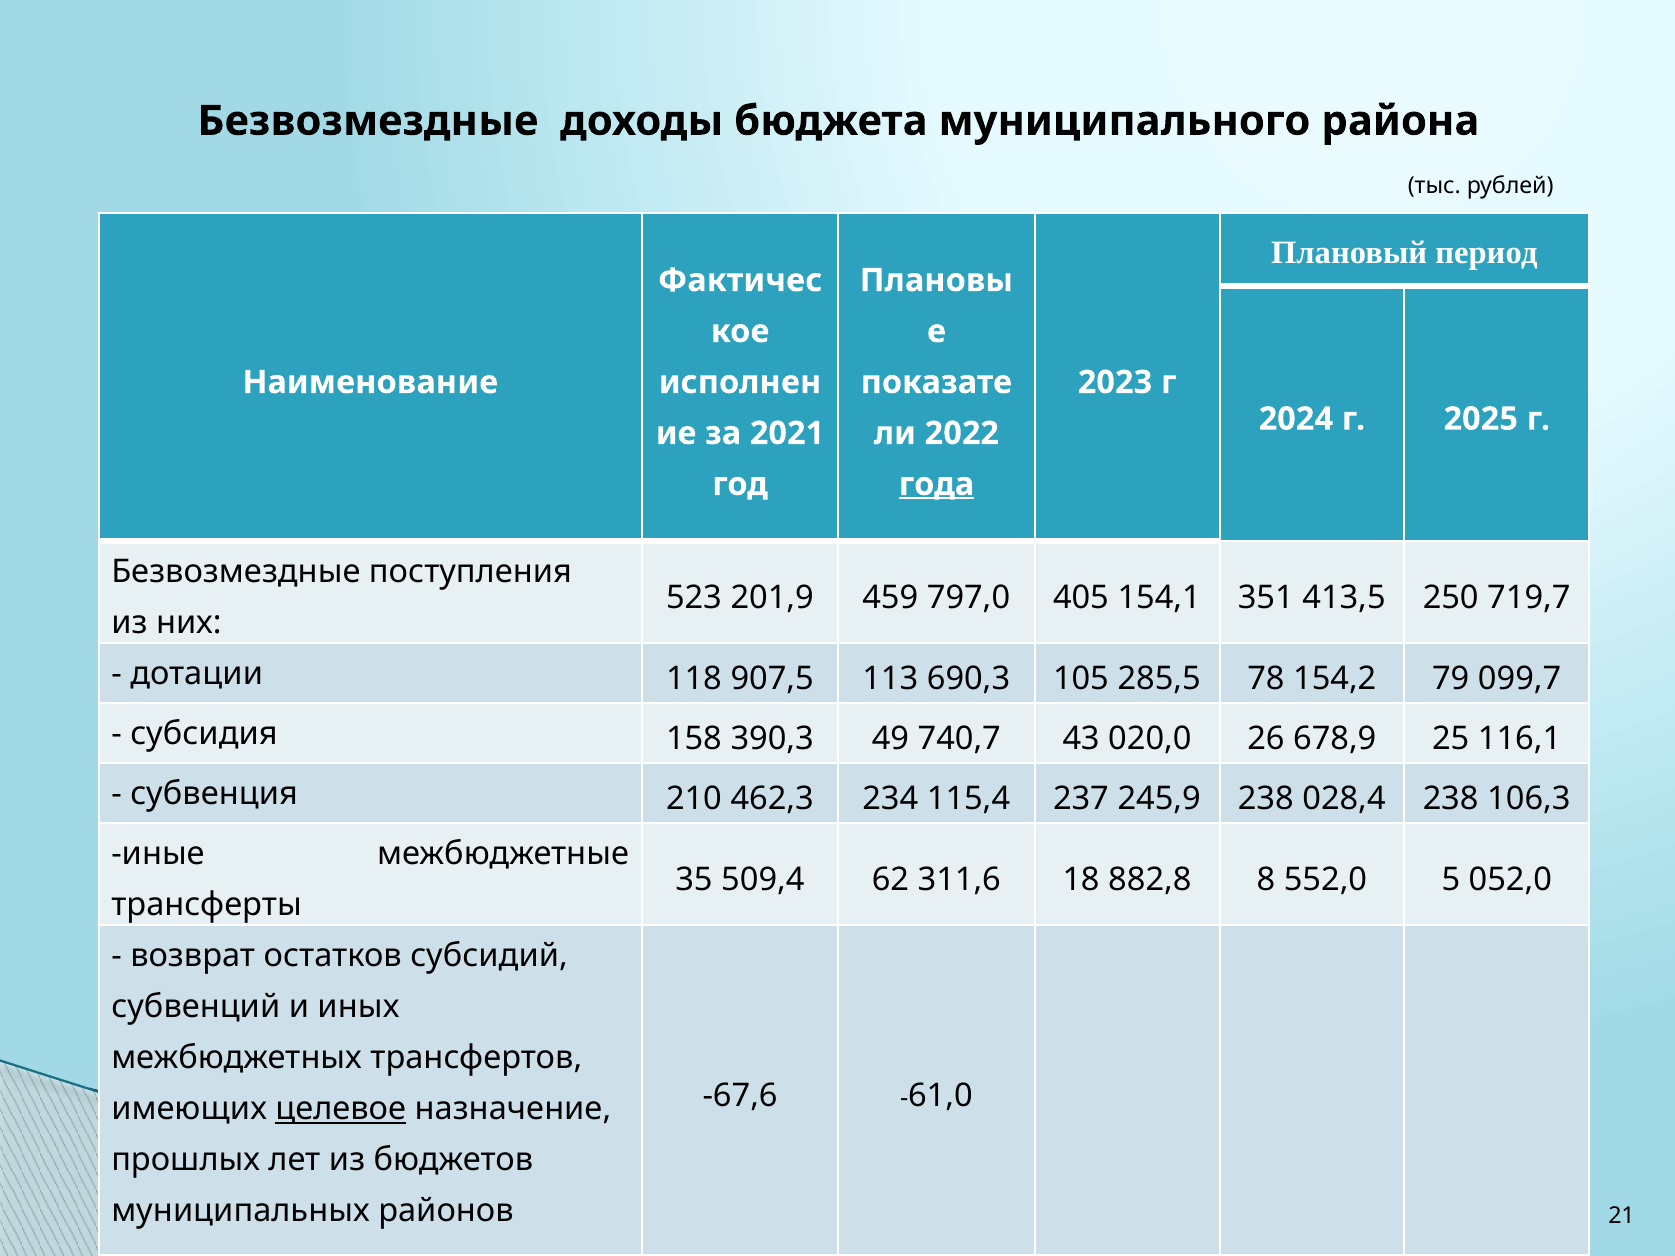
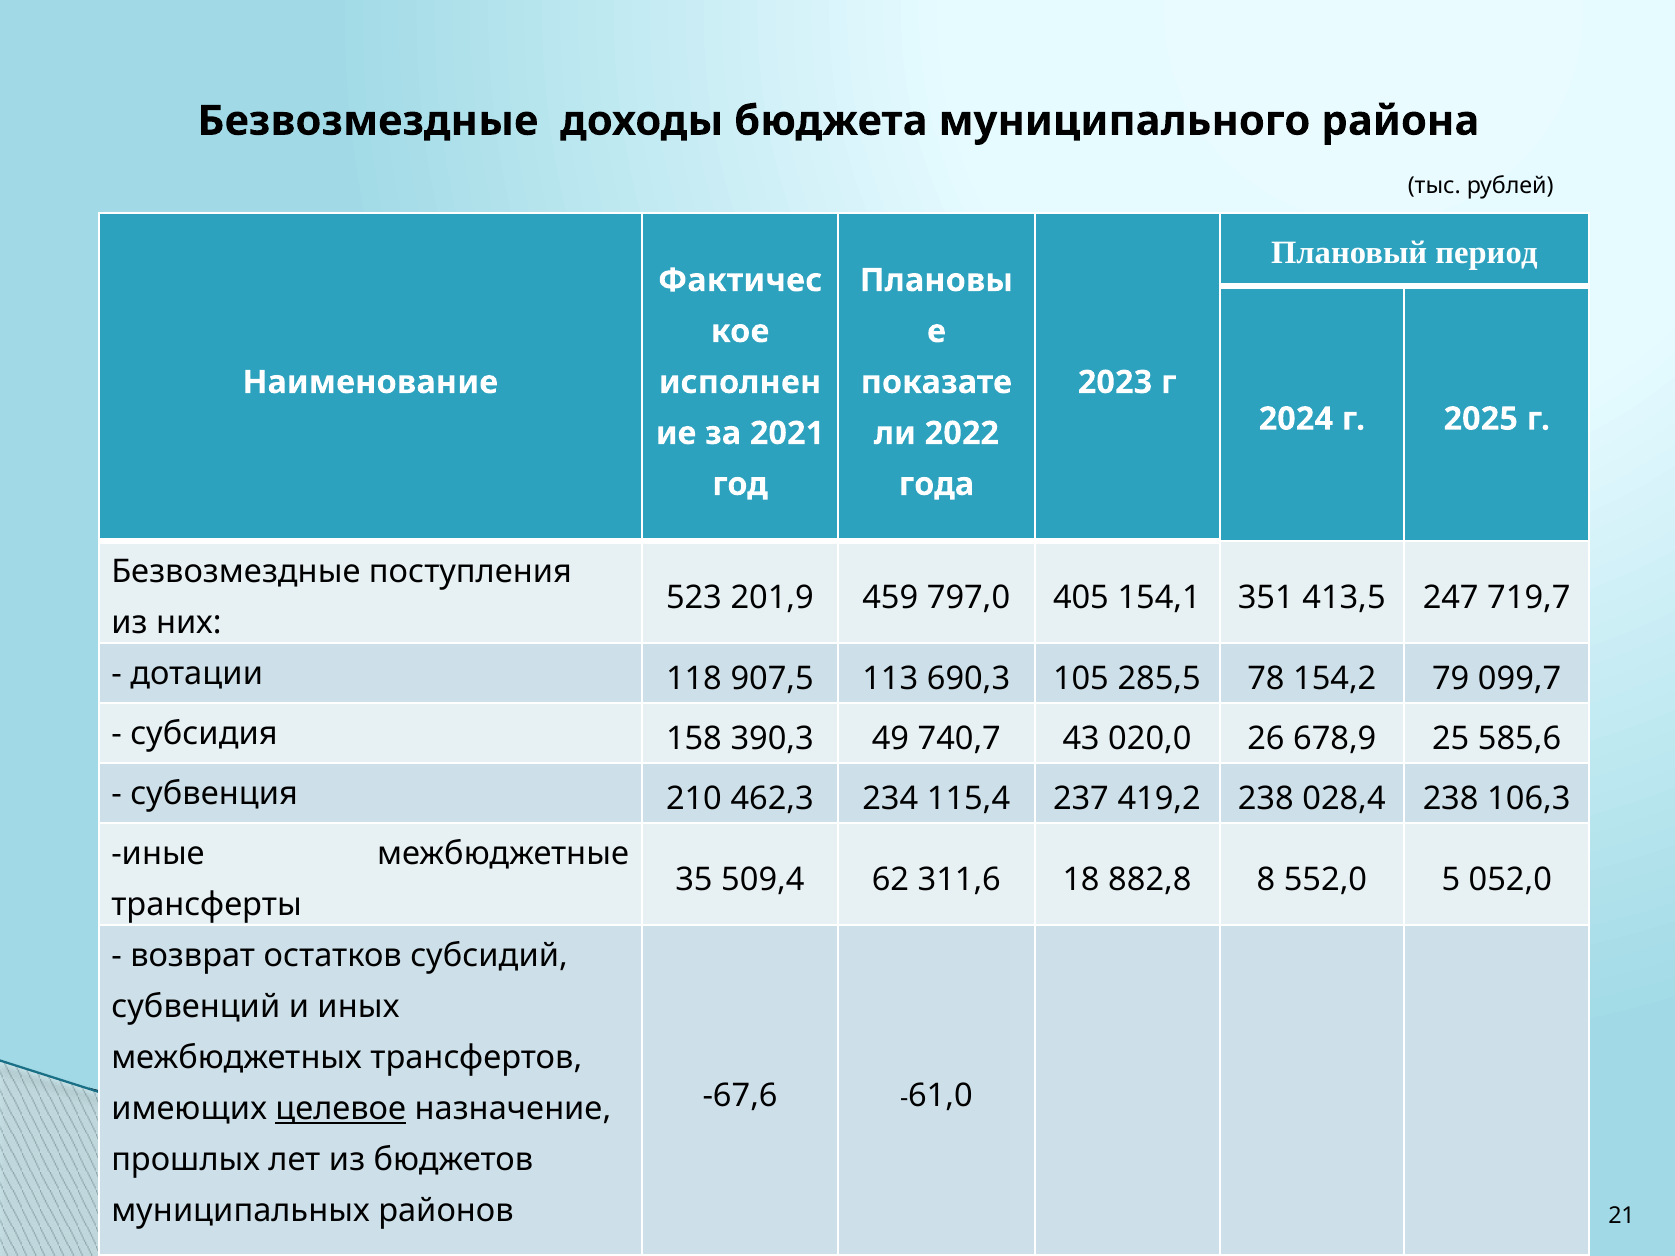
года underline: present -> none (937, 484)
250: 250 -> 247 (1451, 598)
116,1: 116,1 -> 585,6 (1520, 739)
245,9: 245,9 -> 419,2 (1159, 799)
